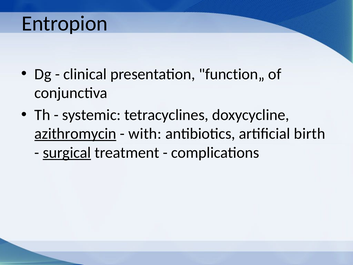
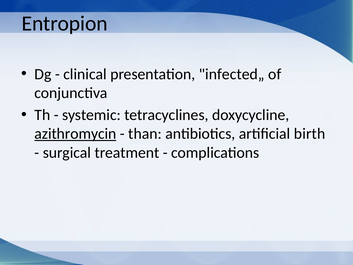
function„: function„ -> infected„ (232, 74)
with: with -> than (145, 134)
surgical underline: present -> none (67, 153)
